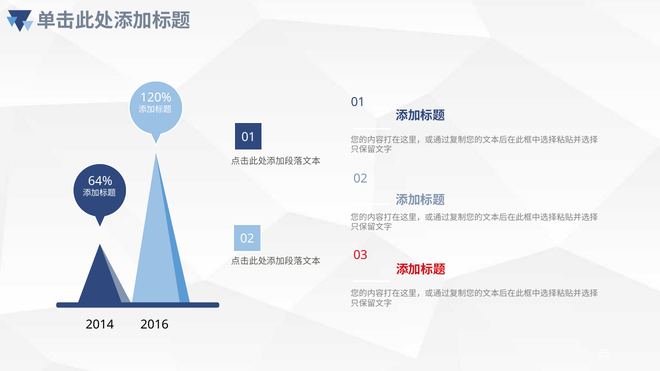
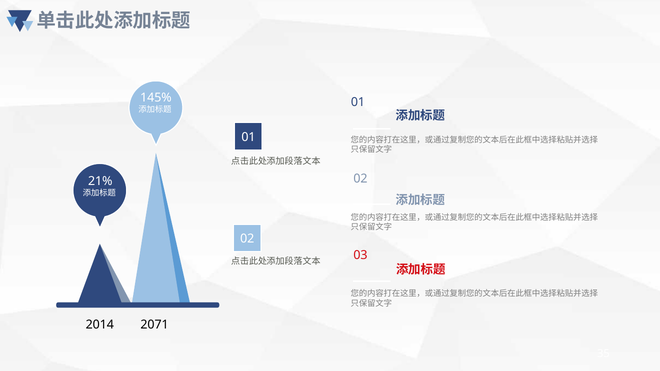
120%: 120% -> 145% (156, 98)
64%: 64% -> 21% (100, 181)
2016: 2016 -> 2071 (155, 325)
